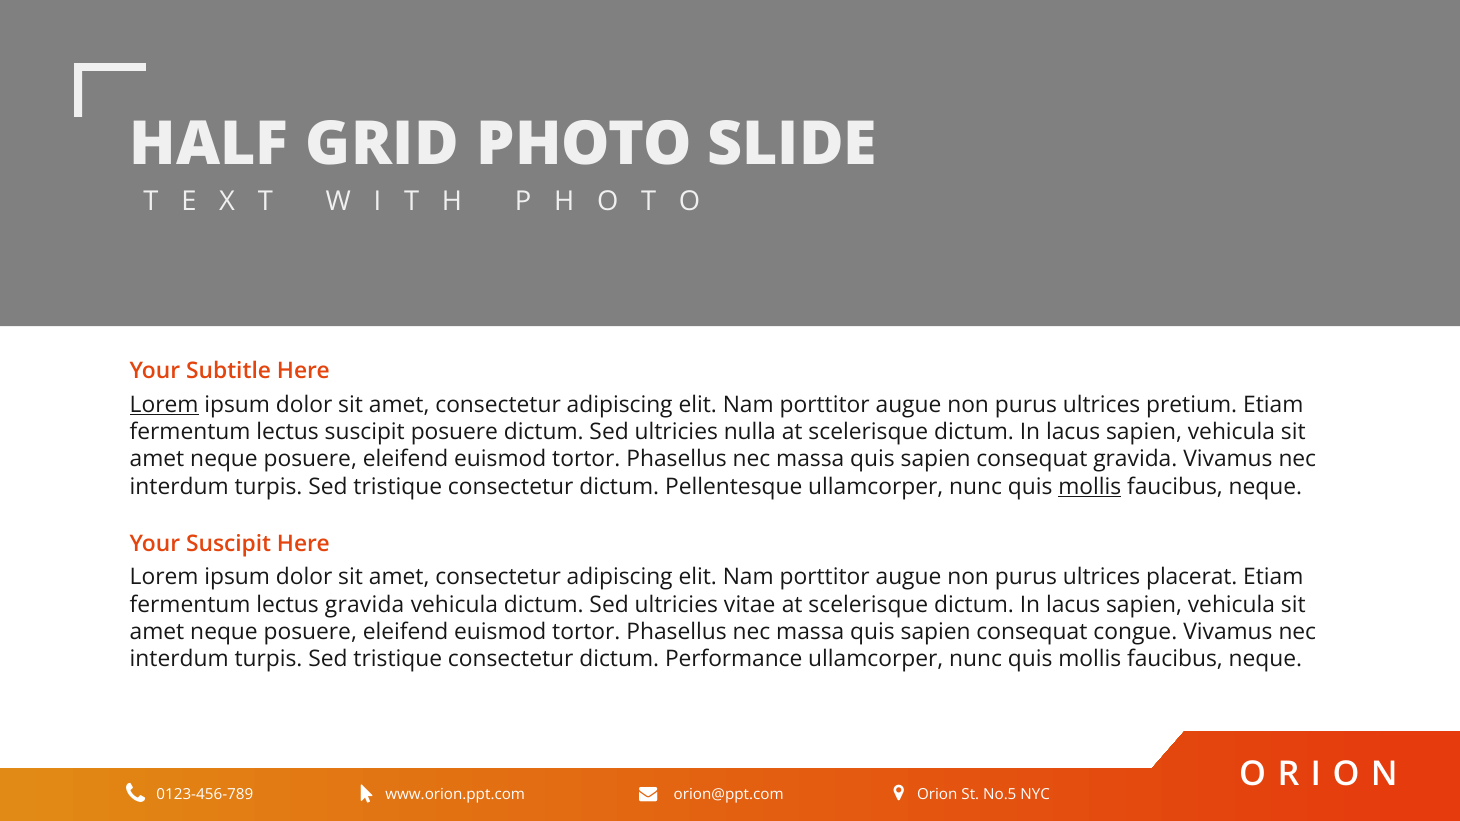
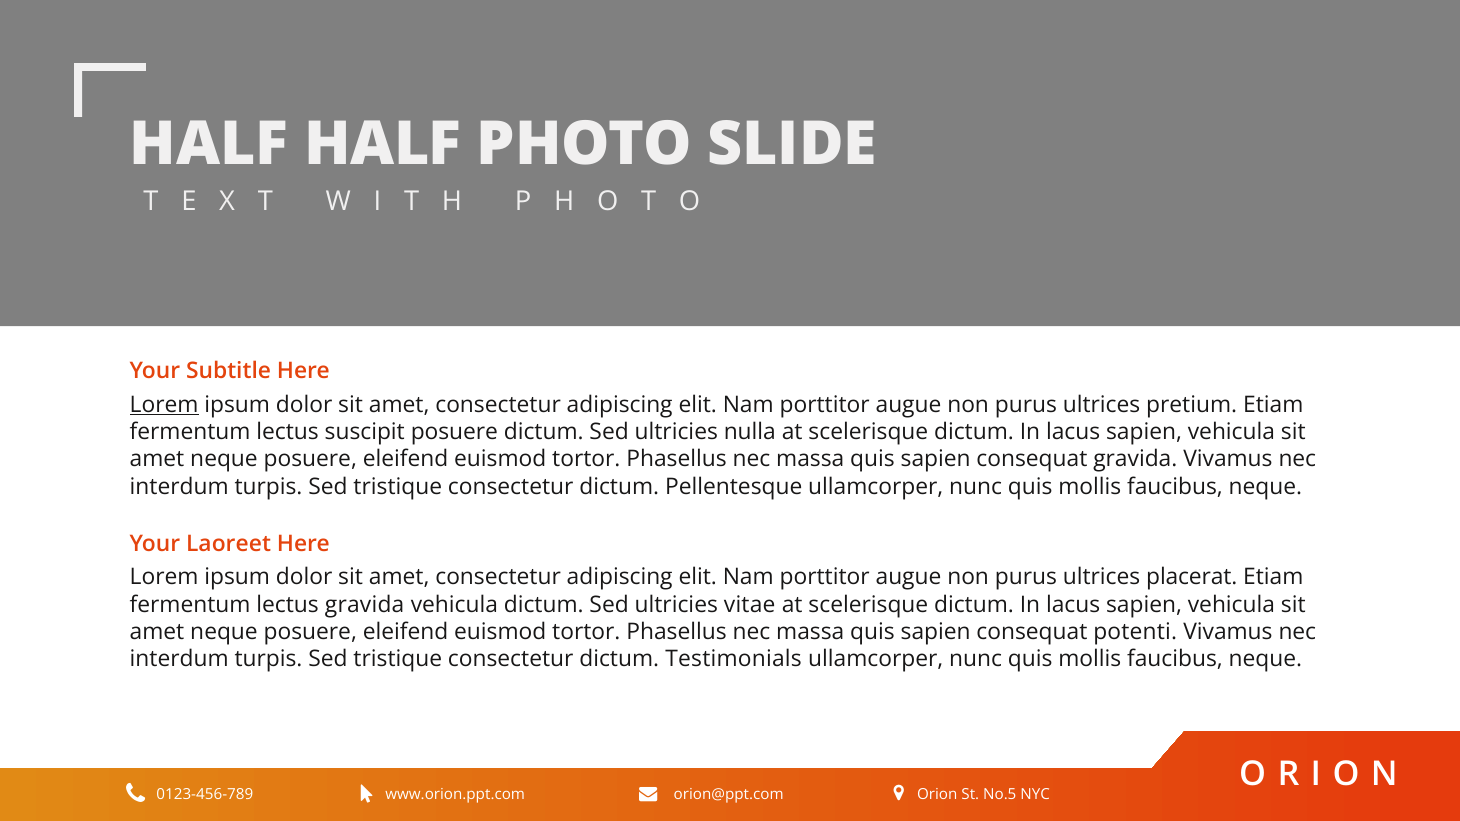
HALF GRID: GRID -> HALF (383, 145)
mollis underline: present -> none (1090, 487)
Your Suscipit: Suscipit -> Laoreet (229, 544)
congue: congue -> potenti (1135, 632)
Performance: Performance -> Testimonials (734, 660)
